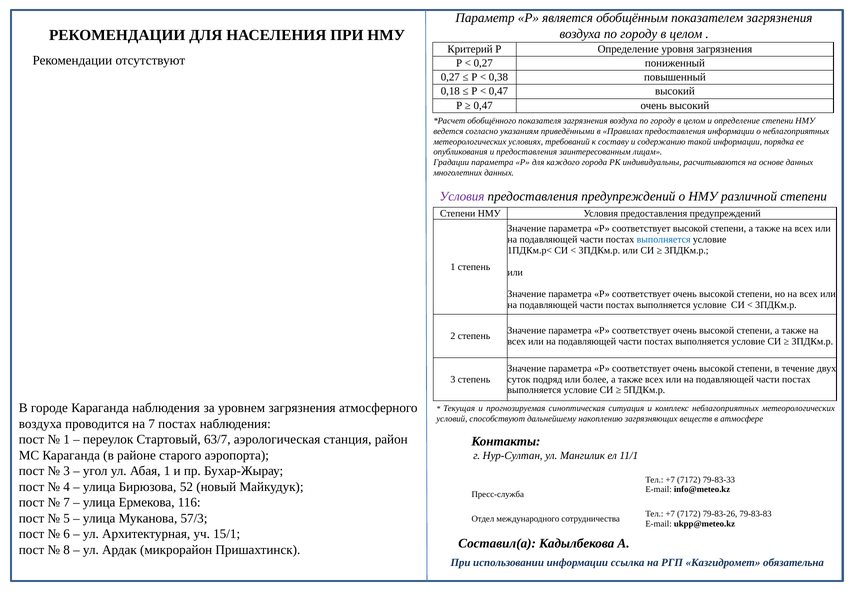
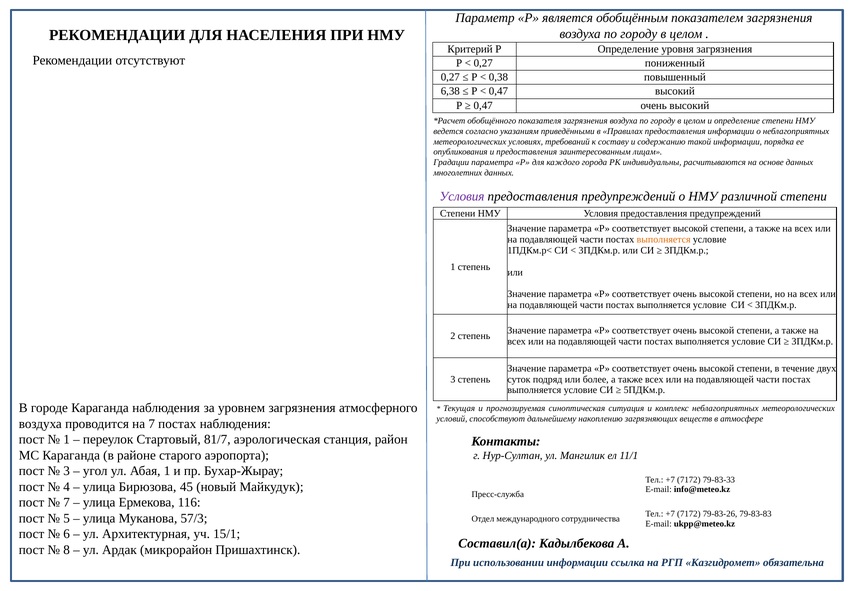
0,18: 0,18 -> 6,38 (450, 91)
выполняется colour: blue -> orange (664, 240)
63/7: 63/7 -> 81/7 (217, 440)
52: 52 -> 45 (186, 487)
